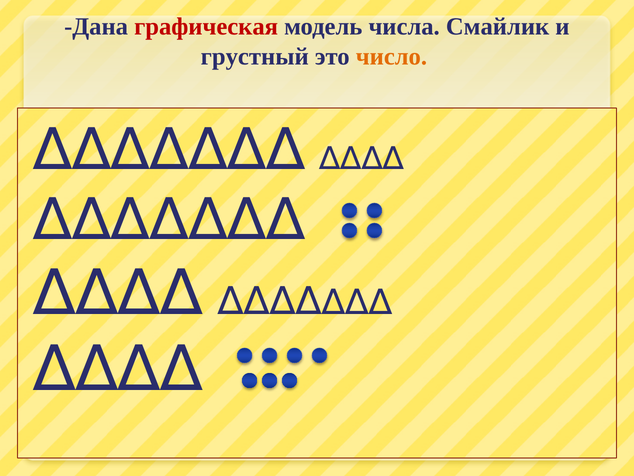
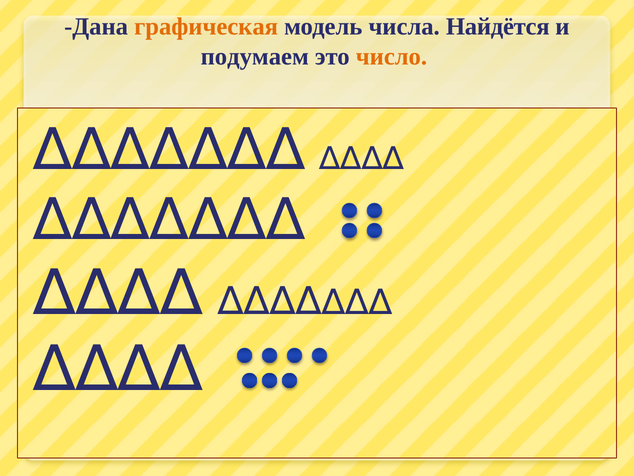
графическая colour: red -> orange (206, 27)
Смайлик: Смайлик -> Найдётся (498, 27)
грустный: грустный -> подумаем (255, 56)
